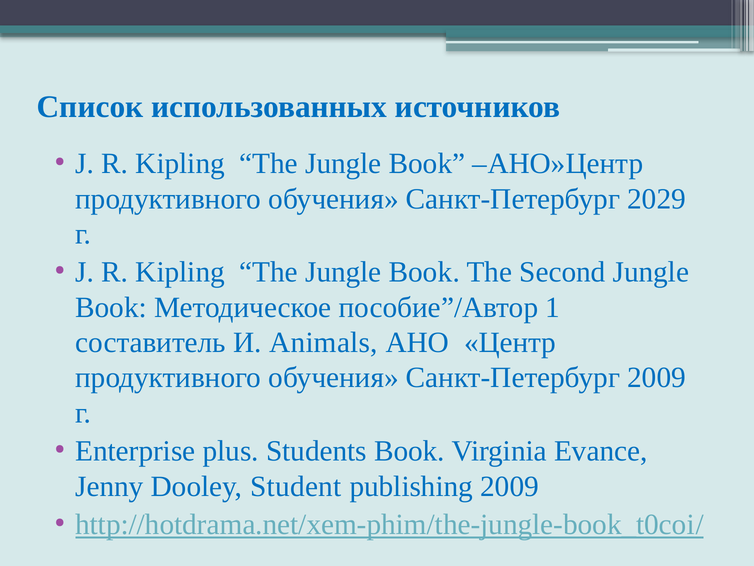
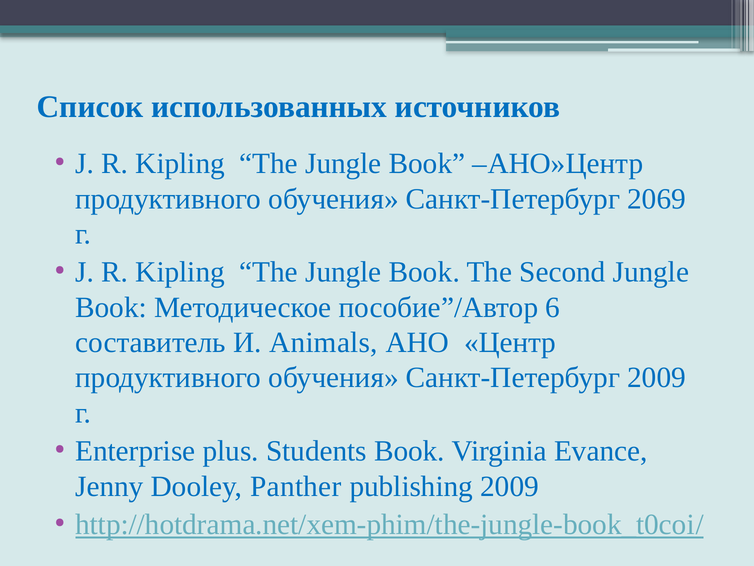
2029: 2029 -> 2069 (657, 199)
1: 1 -> 6 (553, 307)
Student: Student -> Panther (296, 486)
